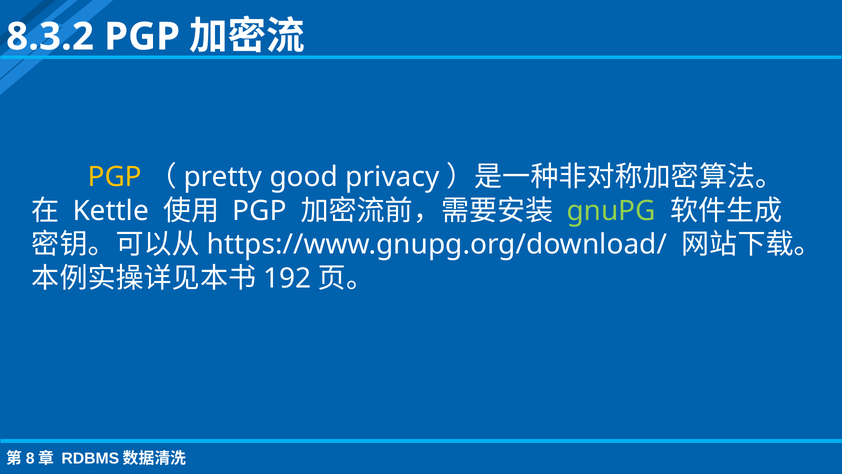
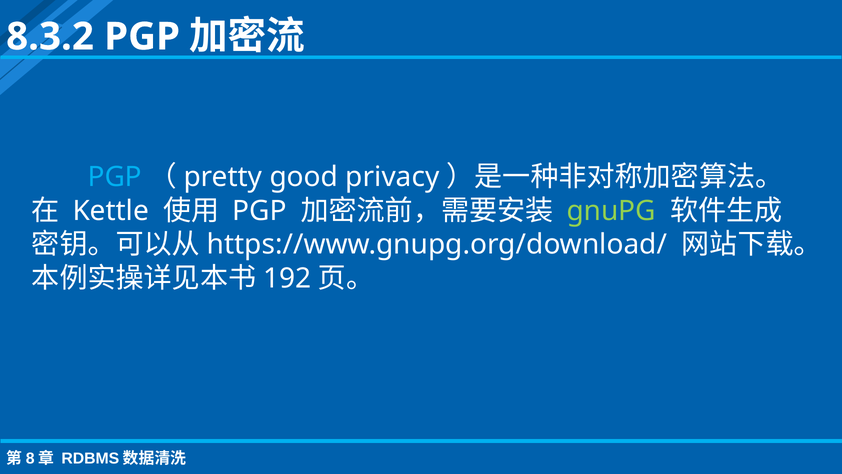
PGP colour: yellow -> light blue (115, 177)
